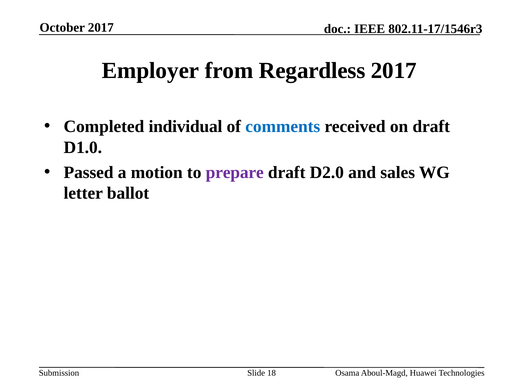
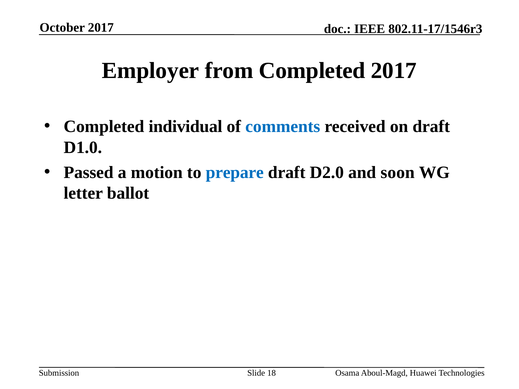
from Regardless: Regardless -> Completed (312, 71)
prepare colour: purple -> blue (235, 173)
sales: sales -> soon (398, 173)
